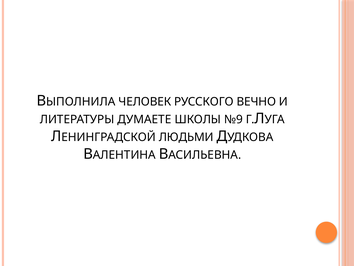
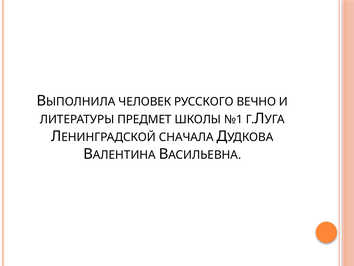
ДУМАЕТЕ: ДУМАЕТЕ -> ПРЕДМЕТ (144, 119)
№9: №9 -> №1 (233, 119)
ЛЮДЬМИ: ЛЮДЬМИ -> СНАЧАЛА (186, 137)
